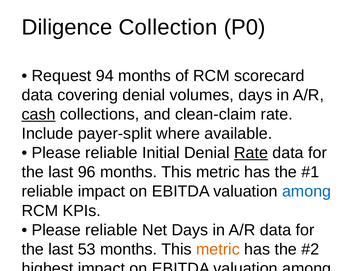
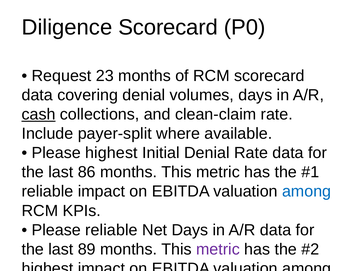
Diligence Collection: Collection -> Scorecard (168, 27)
94: 94 -> 23 (105, 76)
reliable: reliable -> highest (111, 153)
Rate underline: present -> none (251, 153)
96: 96 -> 86 (87, 172)
53: 53 -> 89 (87, 249)
metric colour: orange -> purple (218, 249)
